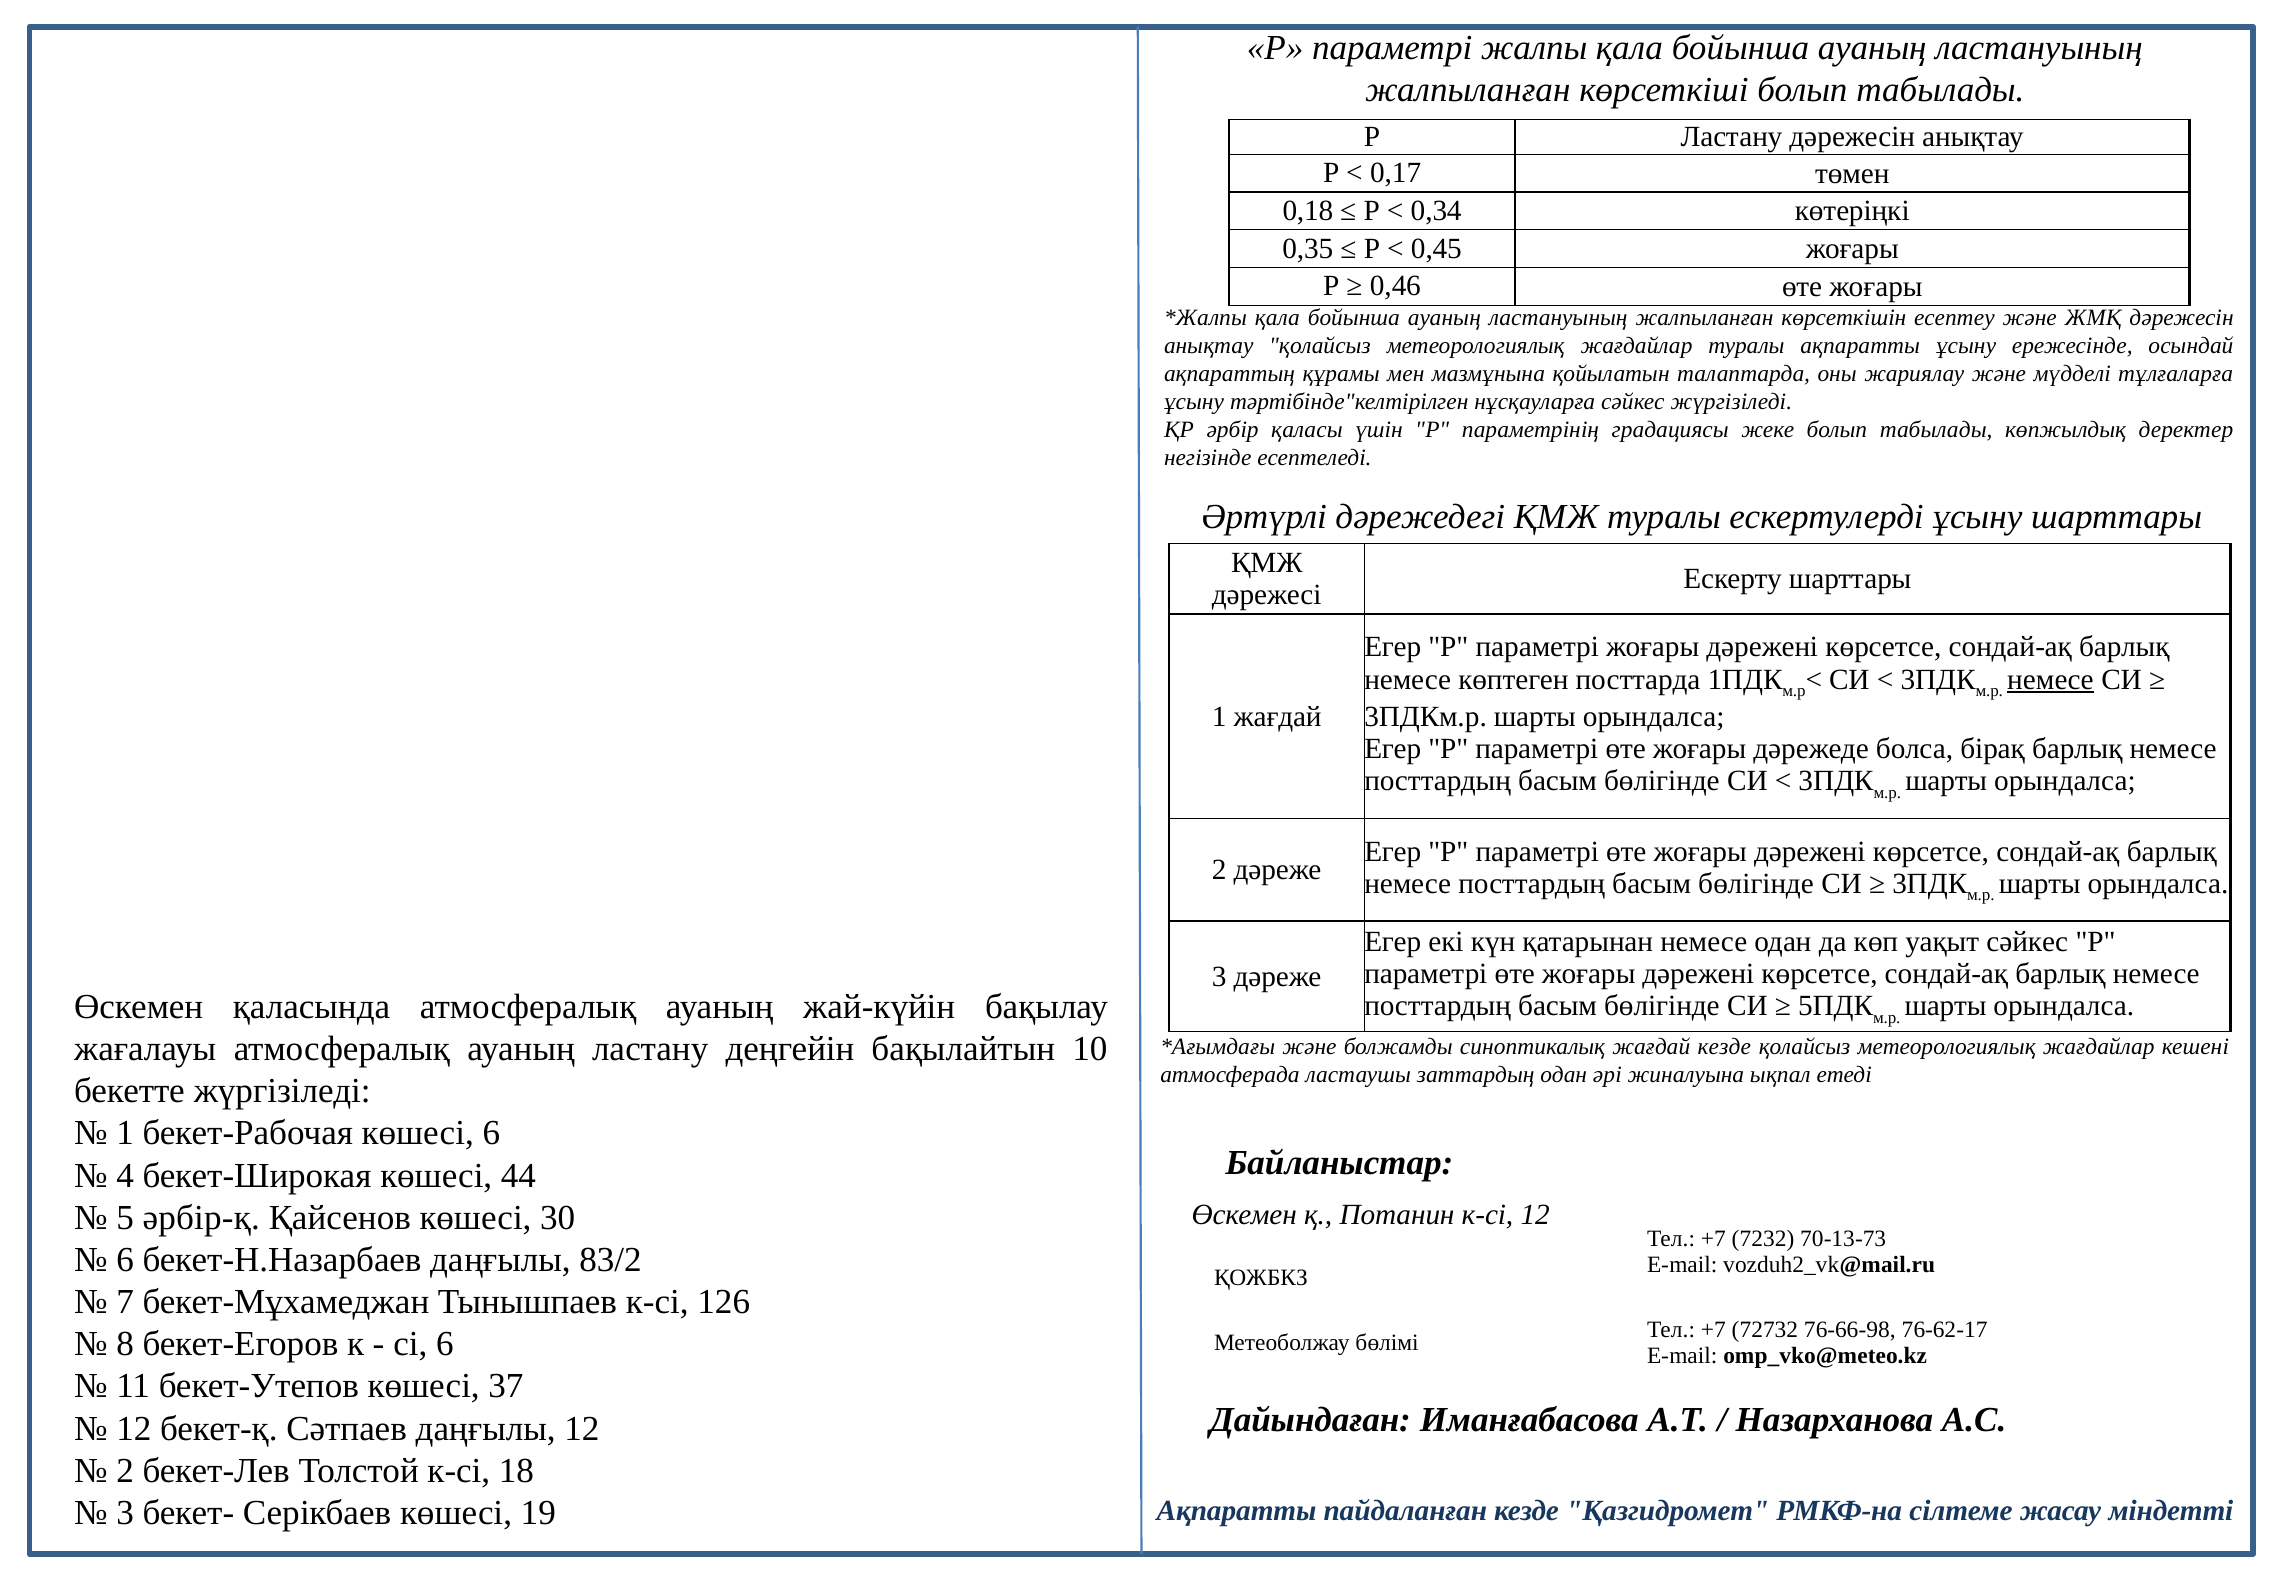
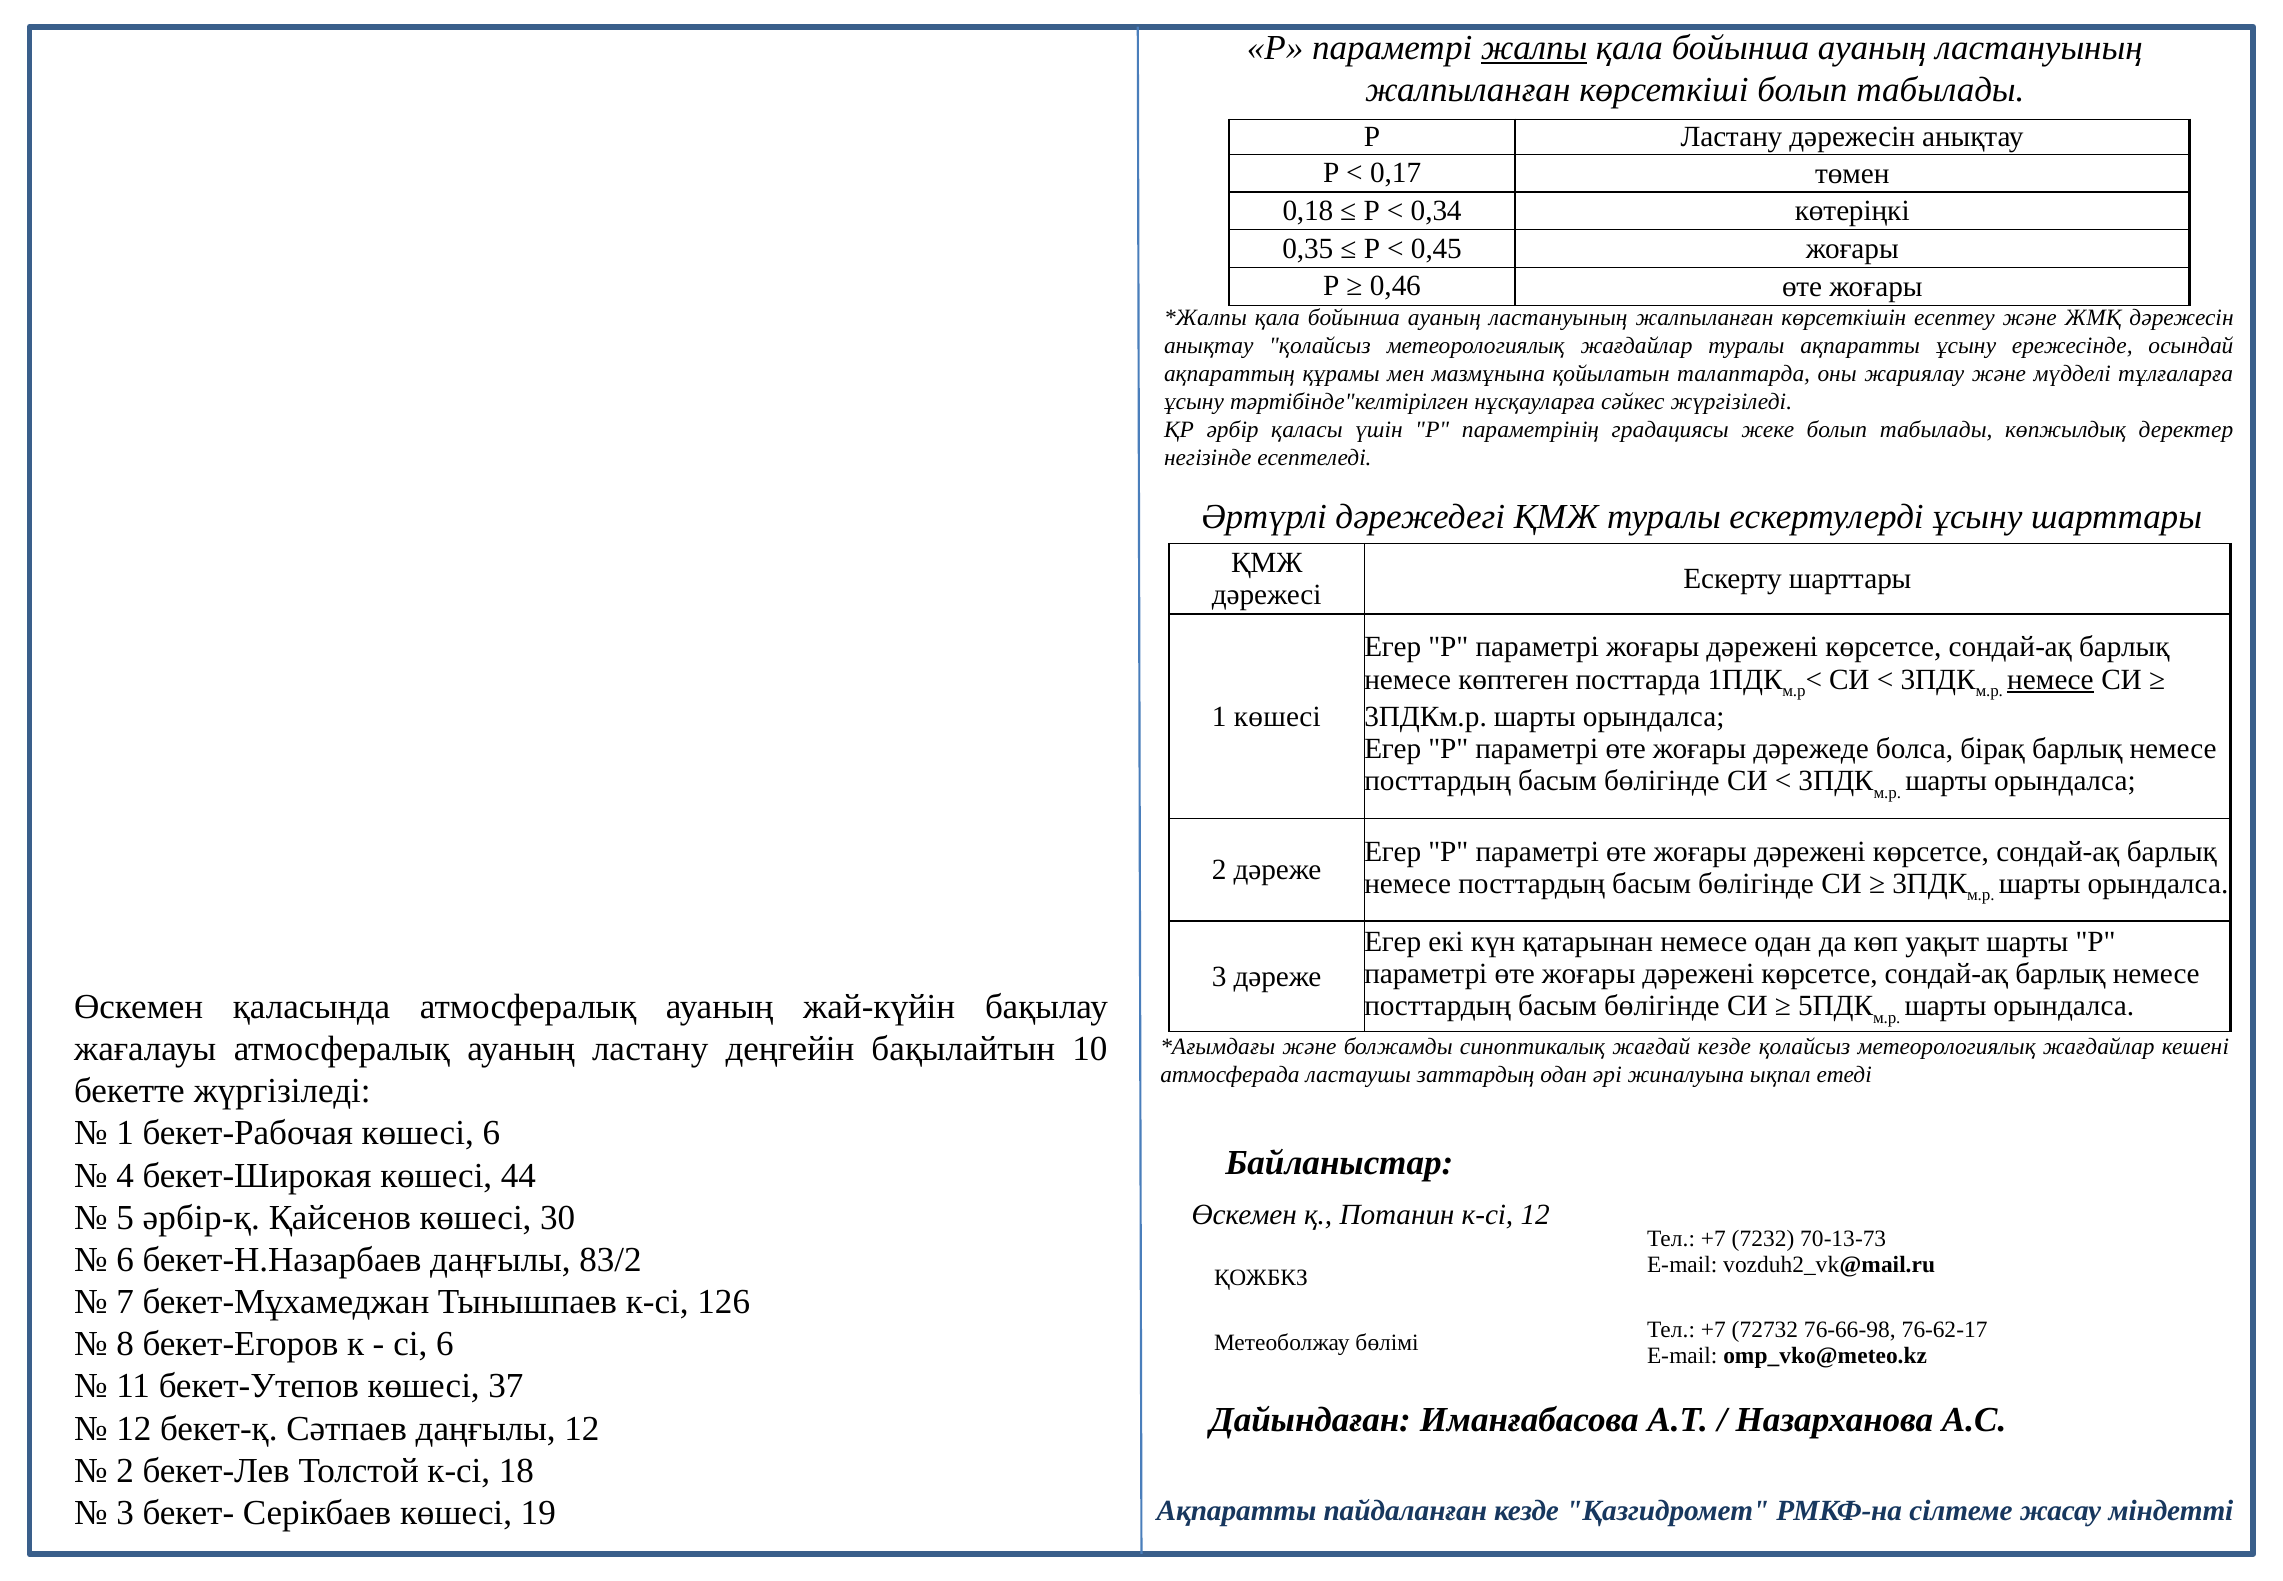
жалпы underline: none -> present (1534, 48)
1 жағдай: жағдай -> көшесі (1277, 716)
уақыт сәйкес: сәйкес -> шарты (2027, 941)
